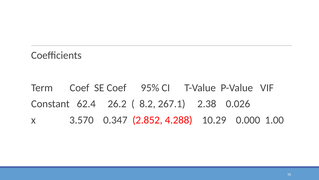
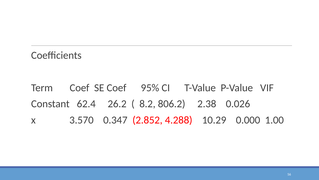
267.1: 267.1 -> 806.2 (172, 104)
